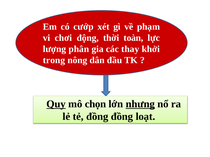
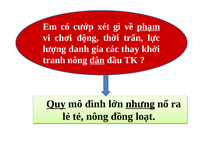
phạm underline: none -> present (149, 27)
toàn: toàn -> trấn (133, 38)
phân: phân -> danh (79, 49)
trong: trong -> tranh (54, 60)
dân underline: none -> present (97, 60)
chọn: chọn -> đình (95, 104)
tẻ đồng: đồng -> nông (97, 117)
